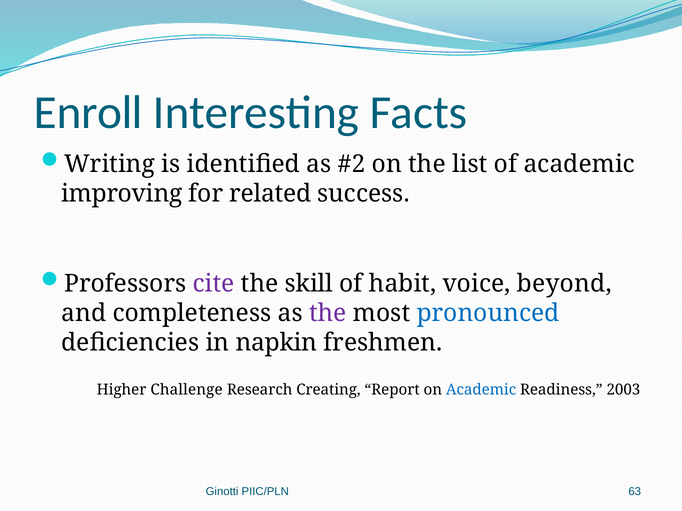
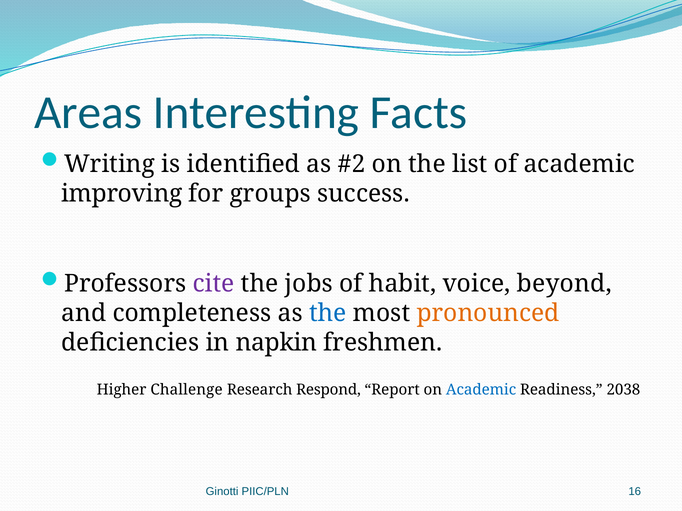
Enroll: Enroll -> Areas (88, 113)
related: related -> groups (270, 194)
skill: skill -> jobs (309, 284)
the colour: purple -> blue (328, 313)
pronounced colour: blue -> orange (488, 313)
Creating: Creating -> Respond (328, 390)
2003: 2003 -> 2038 (623, 390)
63: 63 -> 16 (635, 492)
